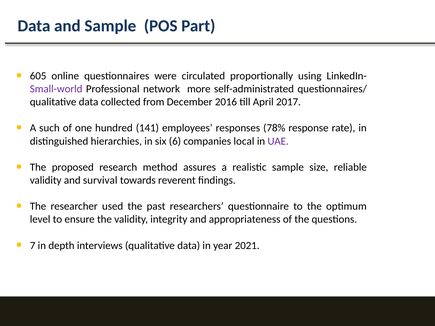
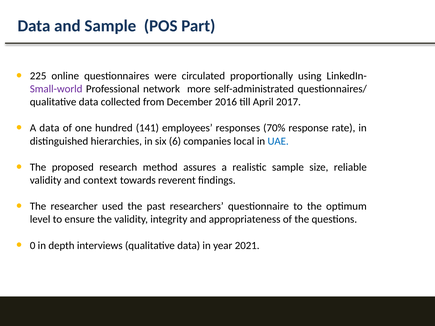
605: 605 -> 225 (38, 76)
A such: such -> data (49, 128)
78%: 78% -> 70% (274, 128)
UAE colour: purple -> blue (278, 141)
survival: survival -> context (100, 180)
7: 7 -> 0 (33, 246)
